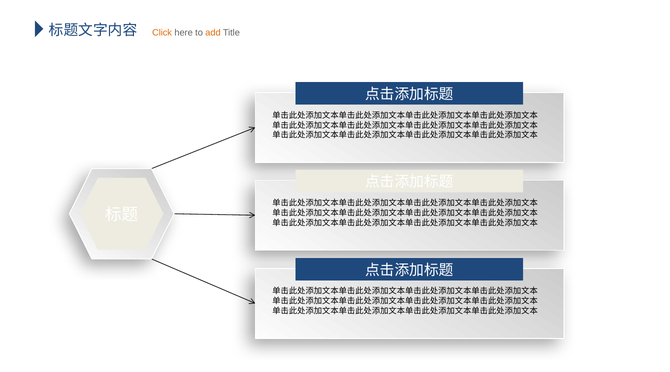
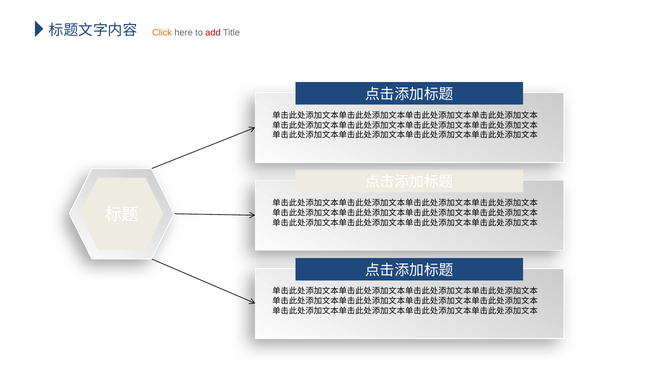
add colour: orange -> red (213, 33)
